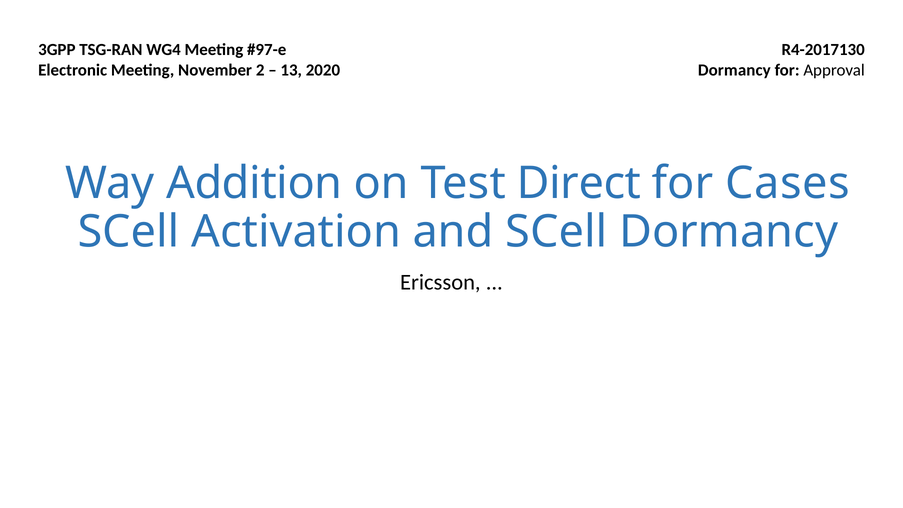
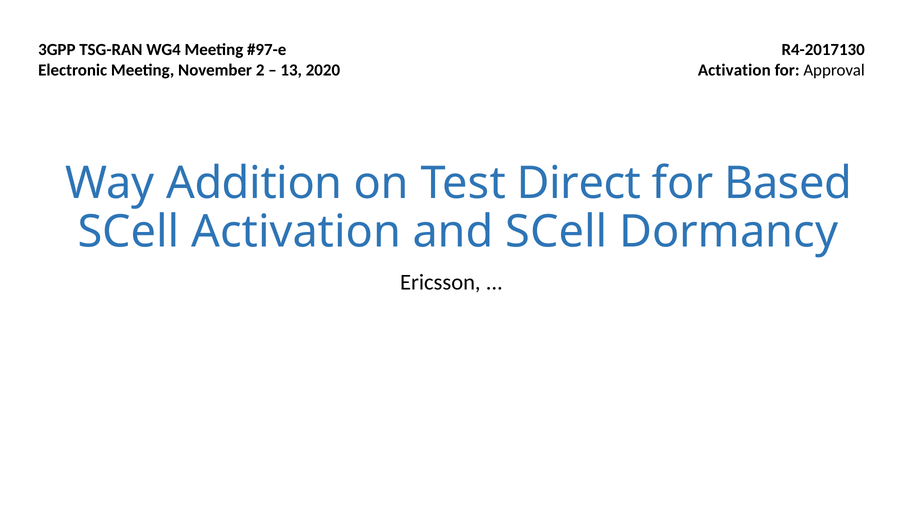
Dormancy: Dormancy -> Activation (734, 70)
Cases: Cases -> Based (788, 183)
